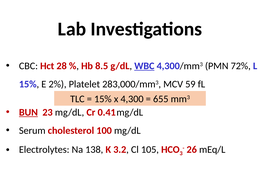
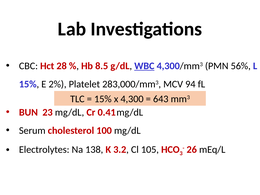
72%: 72% -> 56% (241, 66)
59: 59 -> 94 (190, 84)
655: 655 -> 643 (161, 99)
BUN underline: present -> none (28, 112)
